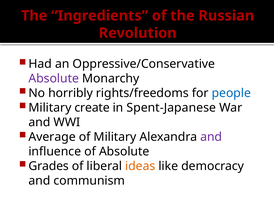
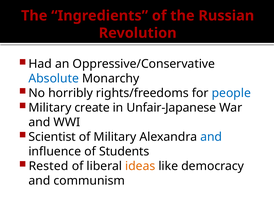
Absolute colour: purple -> blue (54, 79)
Spent-Japanese: Spent-Japanese -> Unfair-Japanese (171, 108)
Average: Average -> Scientist (52, 137)
and colour: purple -> blue (211, 137)
of Absolute: Absolute -> Students (124, 152)
Grades: Grades -> Rested (49, 166)
